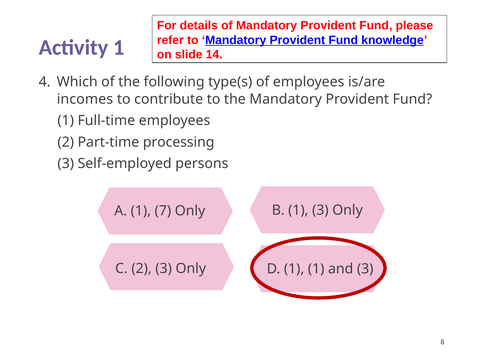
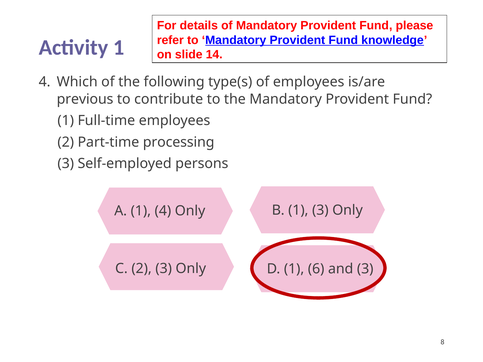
incomes: incomes -> previous (85, 99)
1 7: 7 -> 4 (163, 211)
1 1: 1 -> 6 (316, 269)
